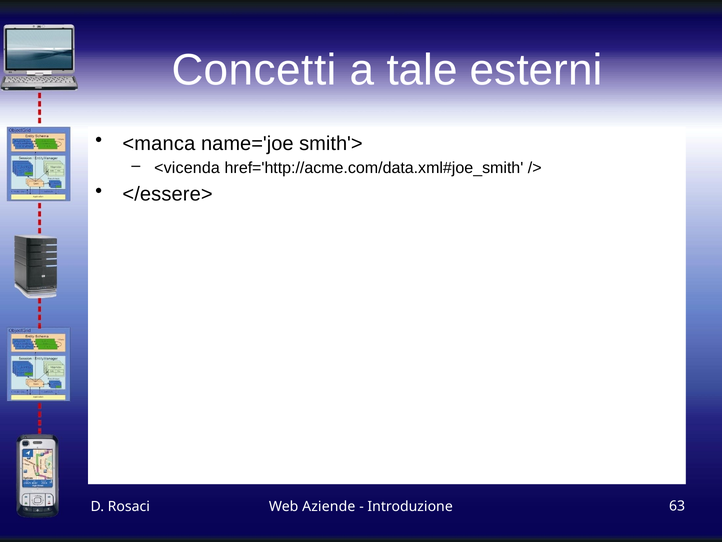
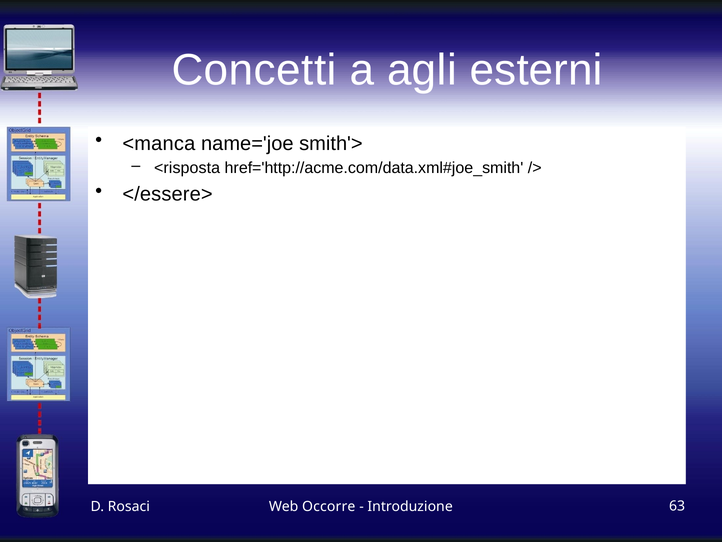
tale: tale -> agli (422, 70)
<vicenda: <vicenda -> <risposta (187, 168)
Aziende: Aziende -> Occorre (329, 506)
